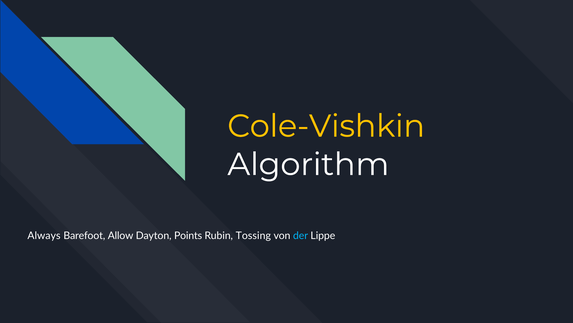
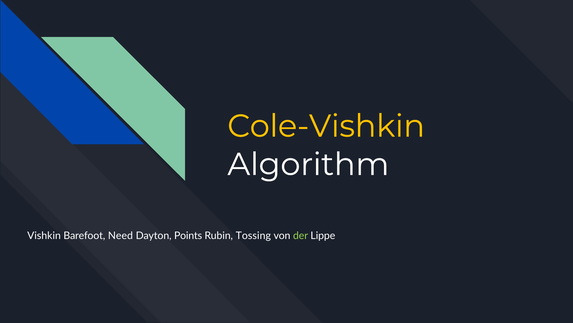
Always: Always -> Vishkin (44, 235)
Allow: Allow -> Need (120, 235)
der colour: light blue -> light green (301, 235)
